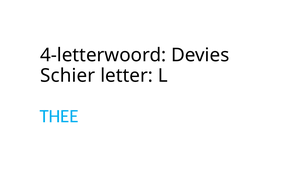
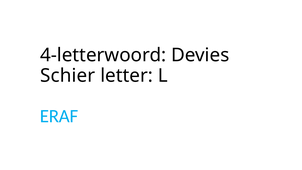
THEE: THEE -> ERAF (59, 116)
